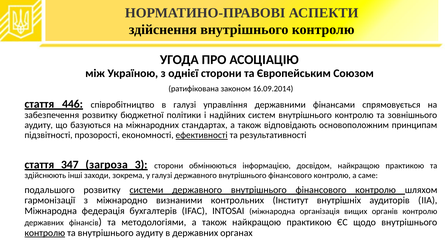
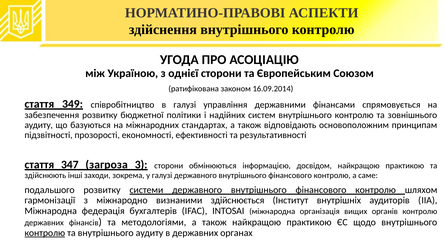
446: 446 -> 349 (72, 104)
ефективності underline: present -> none (202, 135)
контрольних: контрольних -> здійснюється (238, 201)
